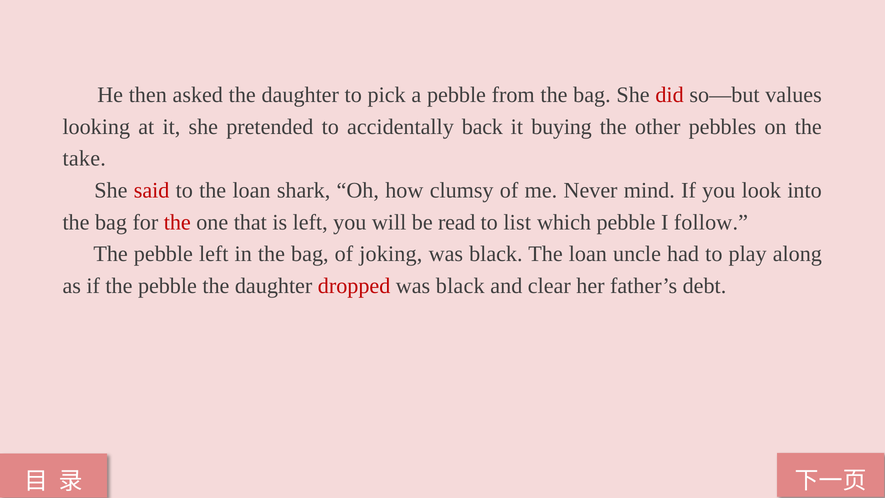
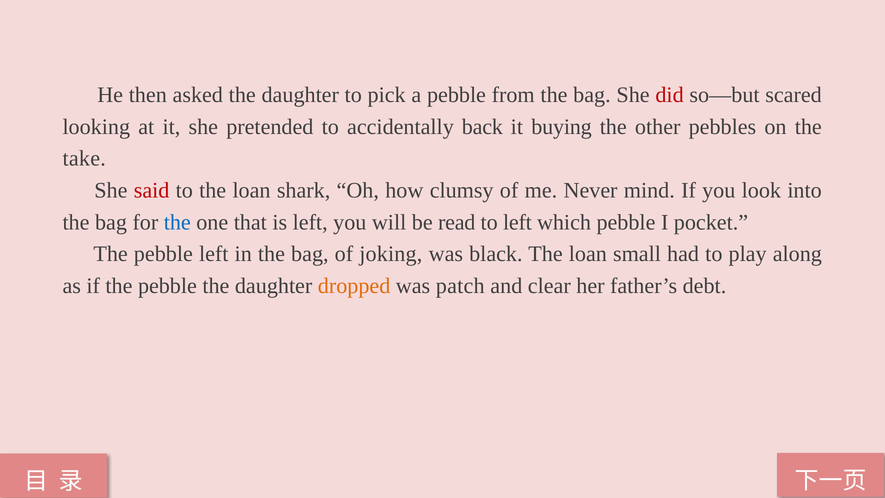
values: values -> scared (794, 95)
the colour: red -> blue (177, 222)
to list: list -> left (517, 222)
follow: follow -> pocket (711, 222)
uncle: uncle -> small (637, 254)
dropped colour: red -> orange (354, 286)
black: black -> patch (460, 286)
